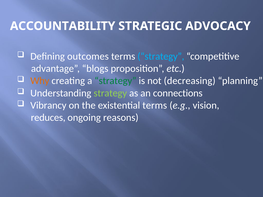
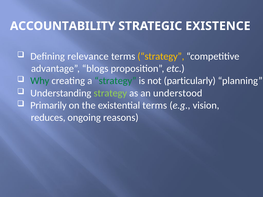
ADVOCACY: ADVOCACY -> EXISTENCE (218, 26)
outcomes: outcomes -> relevance (88, 56)
strategy colour: light blue -> yellow (161, 56)
Why colour: orange -> green (40, 81)
decreasing: decreasing -> particularly (190, 81)
connections: connections -> understood (178, 93)
Vibrancy: Vibrancy -> Primarily (48, 105)
